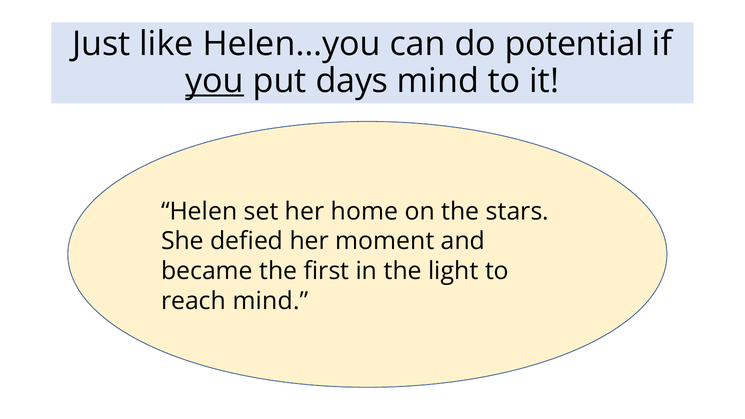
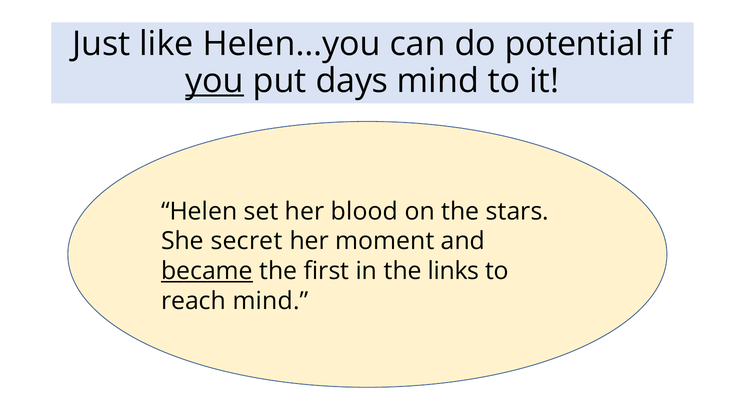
home: home -> blood (364, 211)
defied: defied -> secret (247, 241)
became underline: none -> present (207, 271)
light: light -> links (454, 271)
